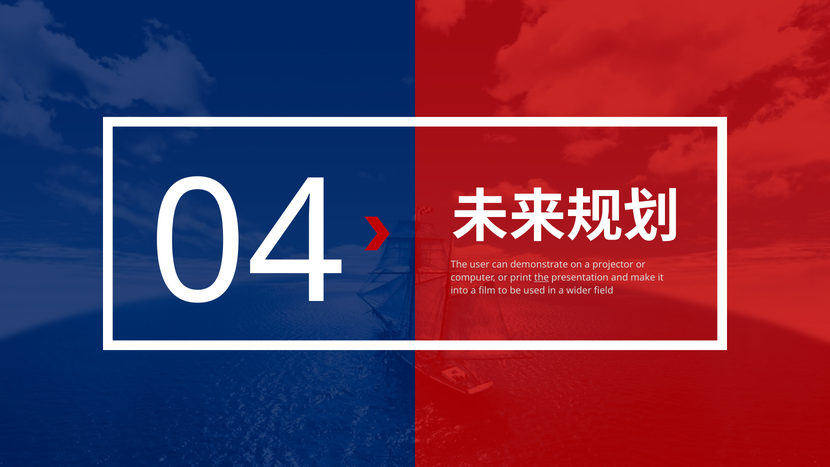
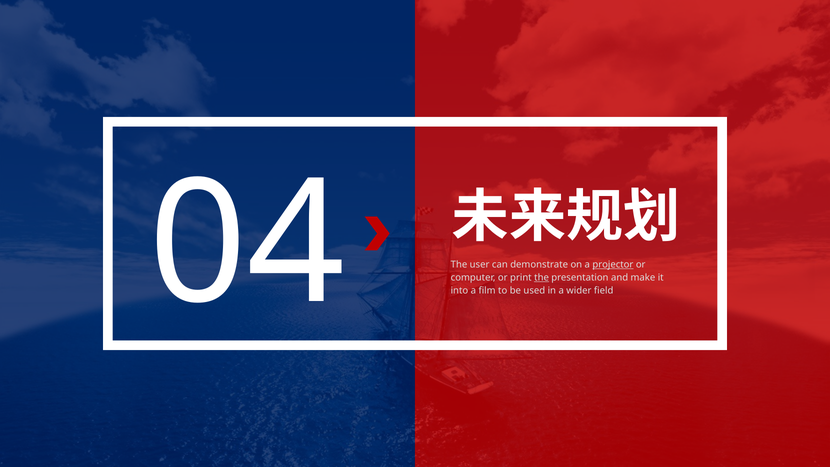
projector underline: none -> present (613, 264)
